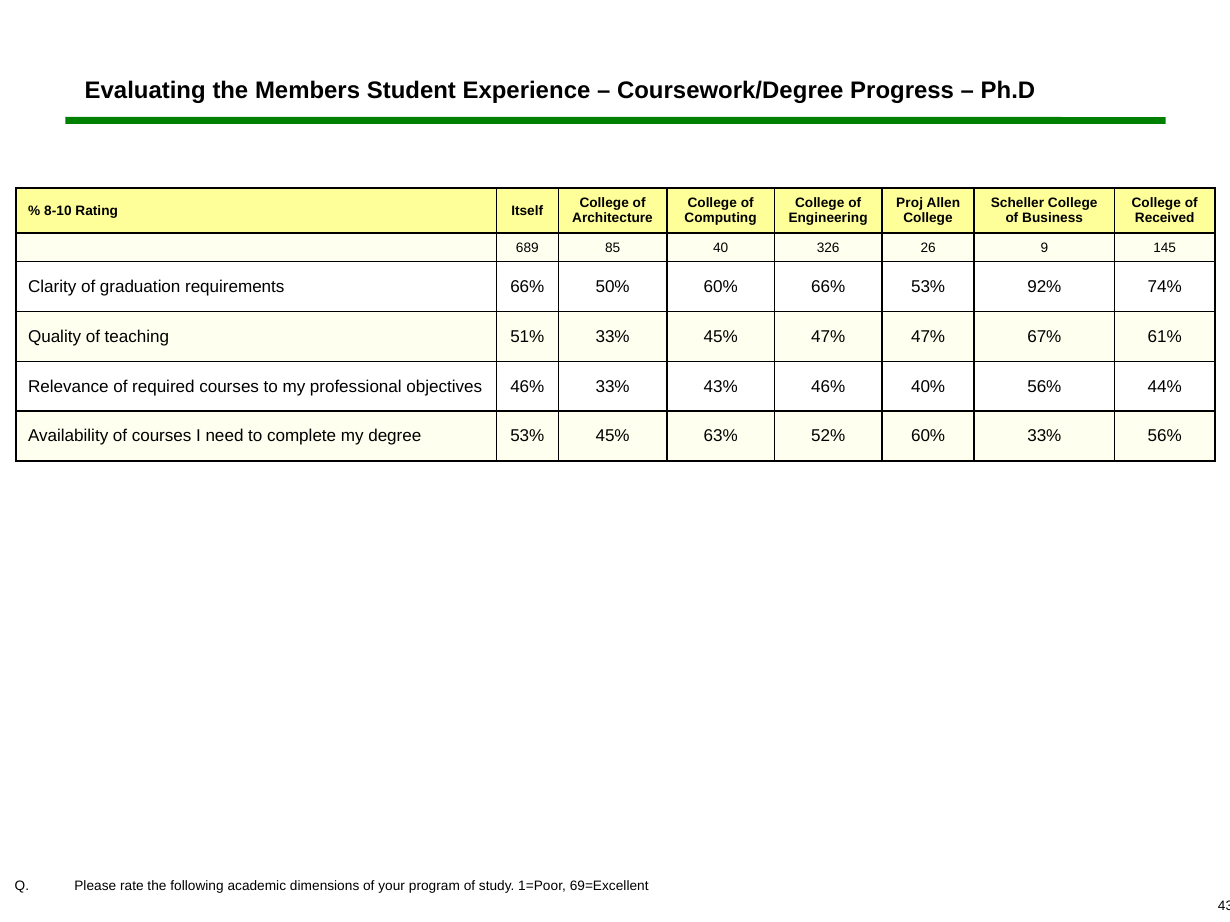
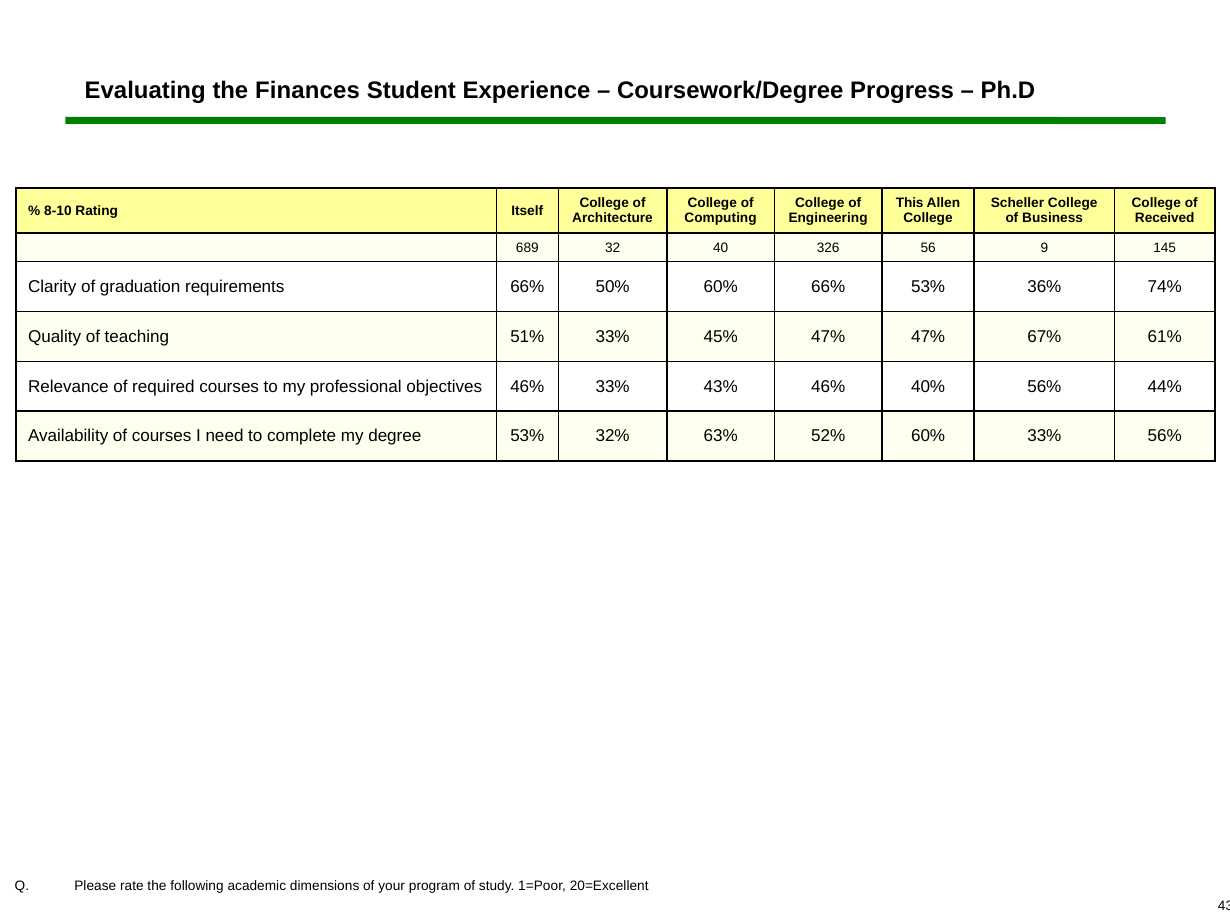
Members: Members -> Finances (307, 91)
Proj: Proj -> This (910, 203)
85: 85 -> 32 (613, 248)
26: 26 -> 56 (928, 248)
92%: 92% -> 36% (1044, 287)
53% 45%: 45% -> 32% (613, 437)
69=Excellent: 69=Excellent -> 20=Excellent (609, 886)
